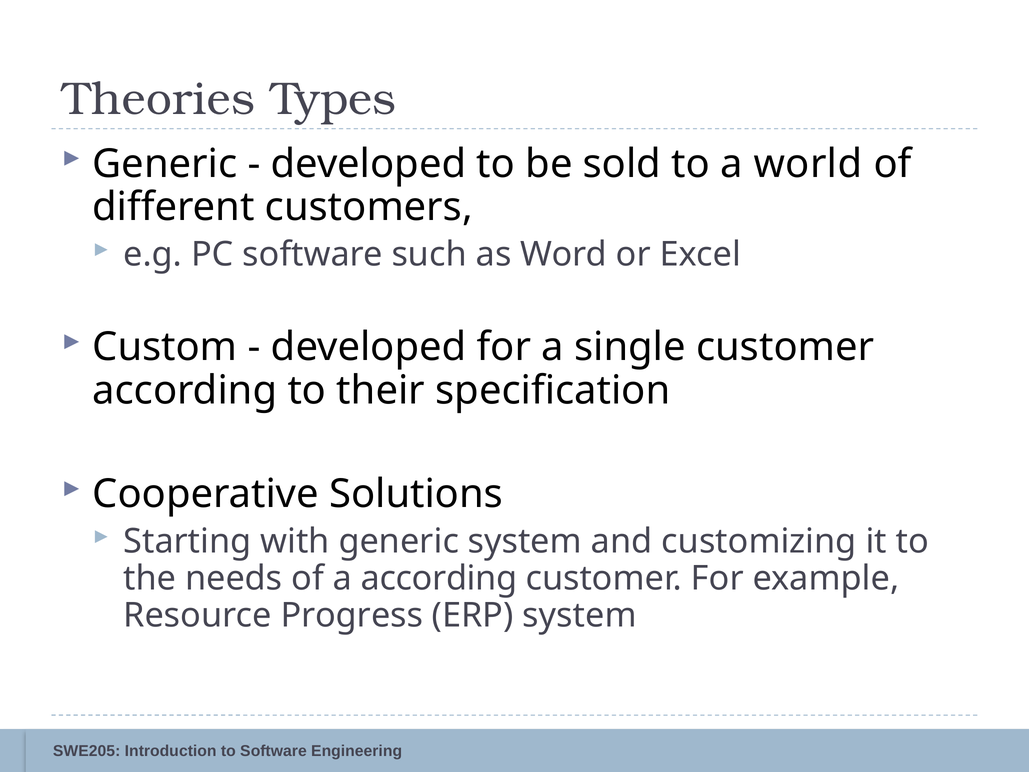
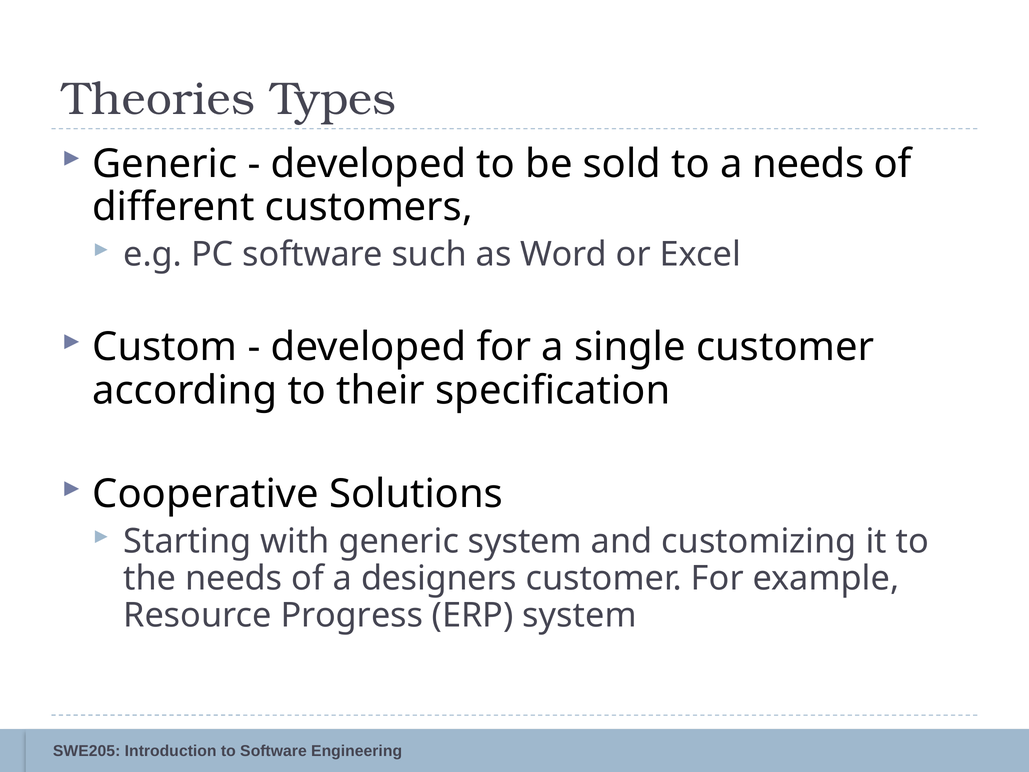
a world: world -> needs (808, 164)
a according: according -> designers (439, 578)
